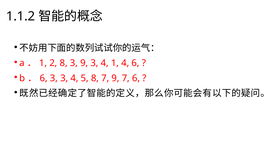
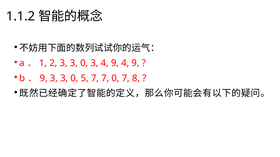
2 8: 8 -> 3 (64, 63)
9: 9 -> 0 (84, 63)
3 4 1: 1 -> 9 (115, 63)
6: 6 -> 9 (136, 63)
6: 6 -> 9 (44, 78)
4: 4 -> 0 (74, 78)
5 8: 8 -> 7 (95, 78)
7 9: 9 -> 0 (115, 78)
7 6: 6 -> 8 (136, 78)
